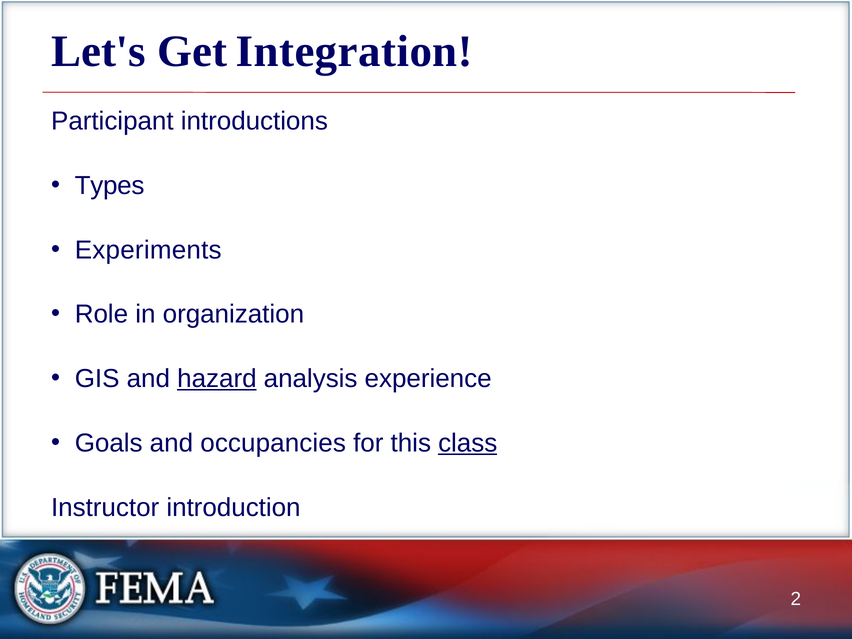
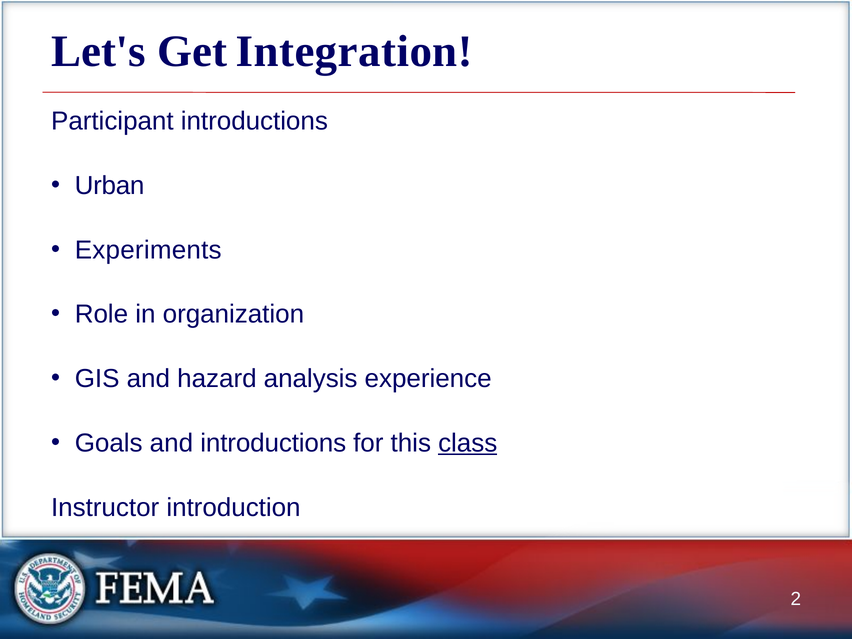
Types: Types -> Urban (110, 186)
hazard underline: present -> none (217, 379)
and occupancies: occupancies -> introductions (273, 443)
